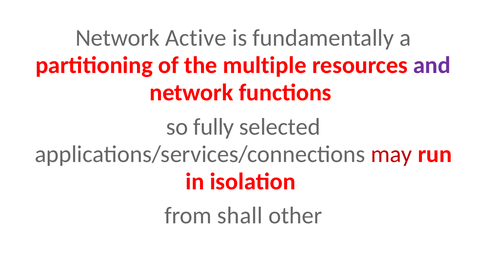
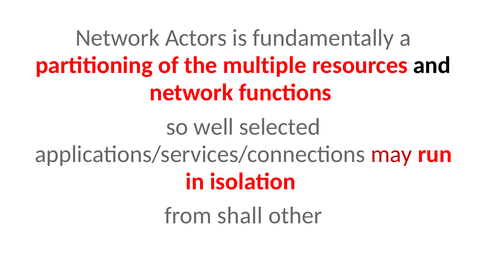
Active: Active -> Actors (196, 38)
and colour: purple -> black (432, 66)
fully: fully -> well (214, 127)
